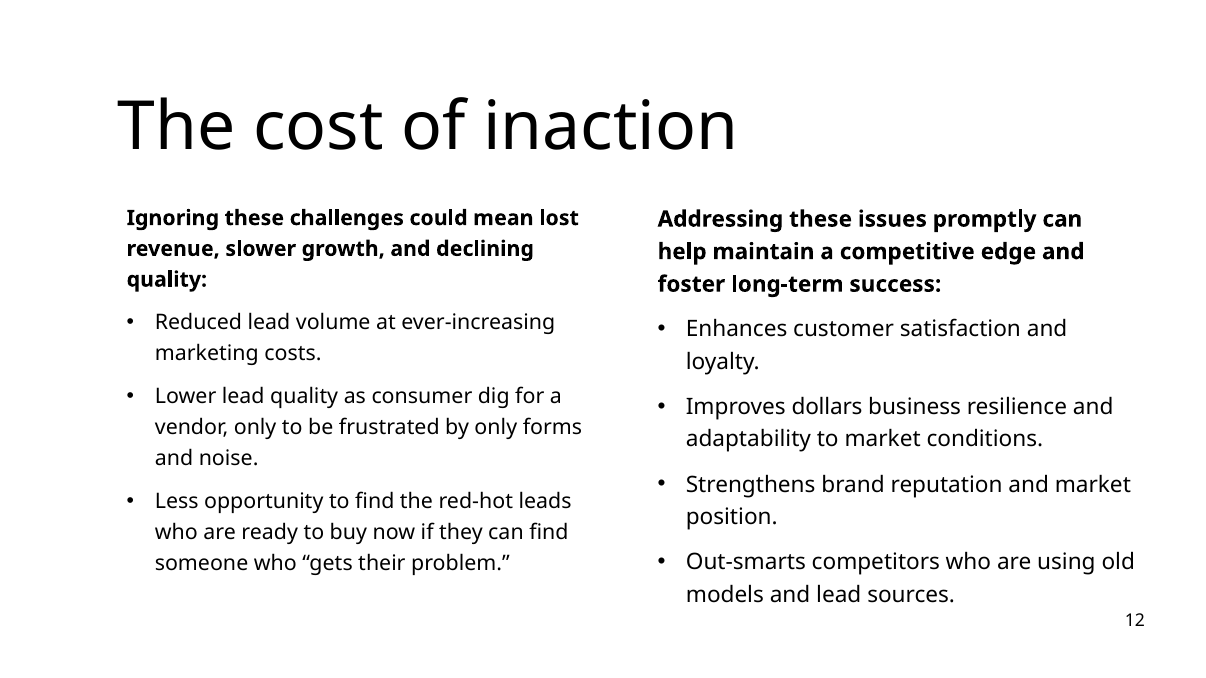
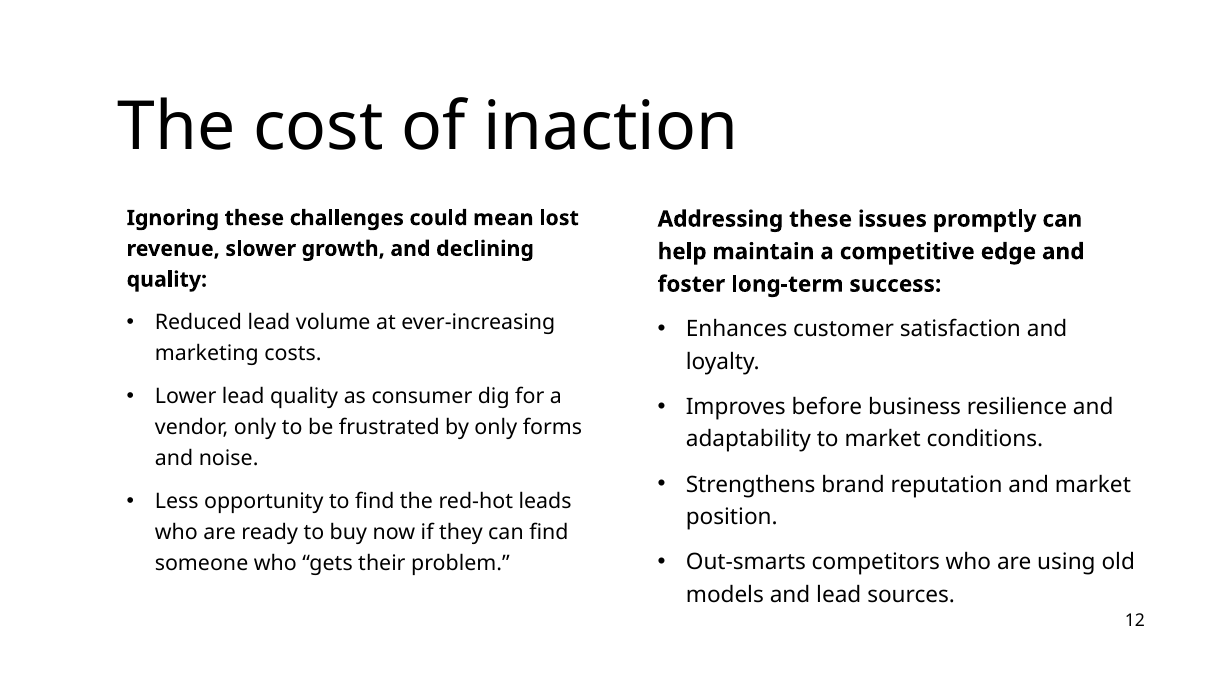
dollars: dollars -> before (827, 407)
